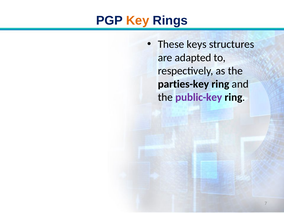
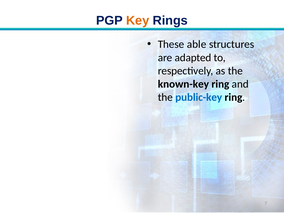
keys: keys -> able (197, 44)
parties-key: parties-key -> known-key (183, 84)
public-key colour: purple -> blue (199, 97)
